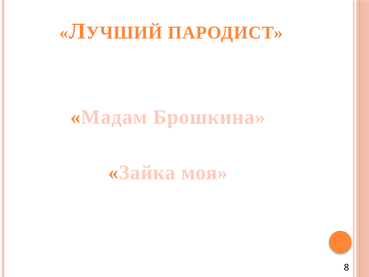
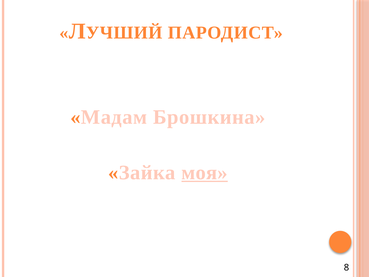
моя underline: none -> present (204, 172)
